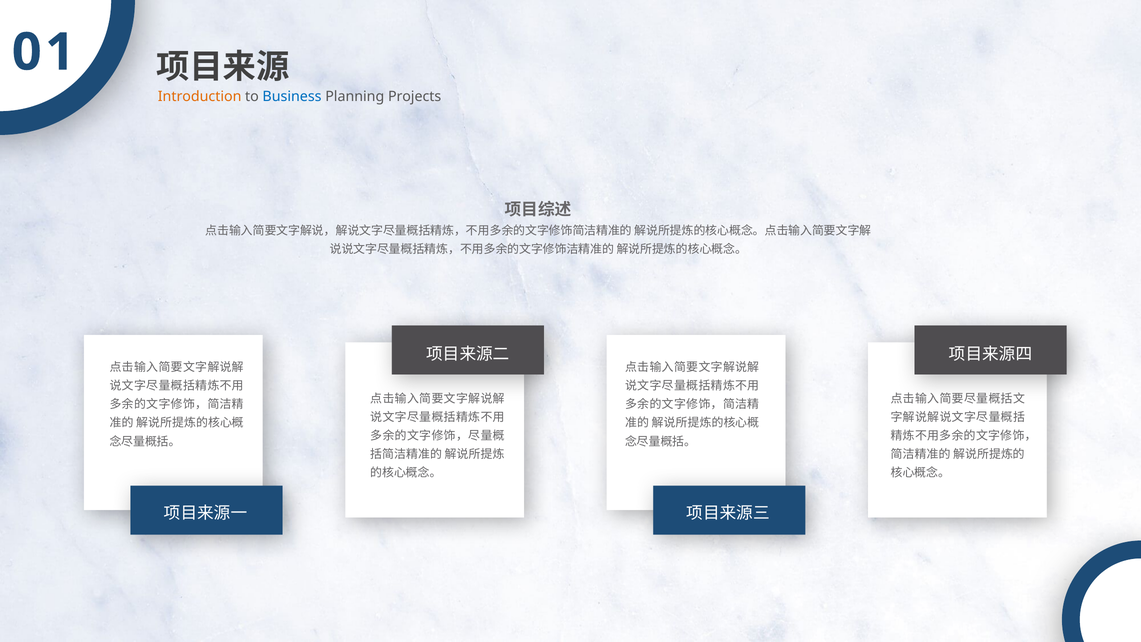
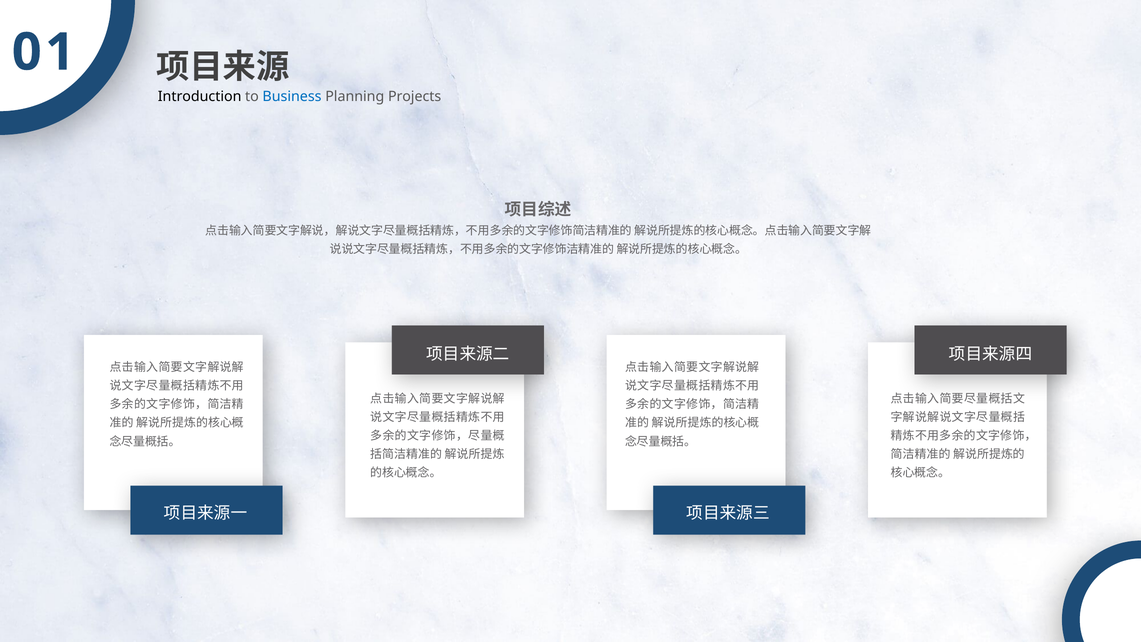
Introduction colour: orange -> black (200, 96)
